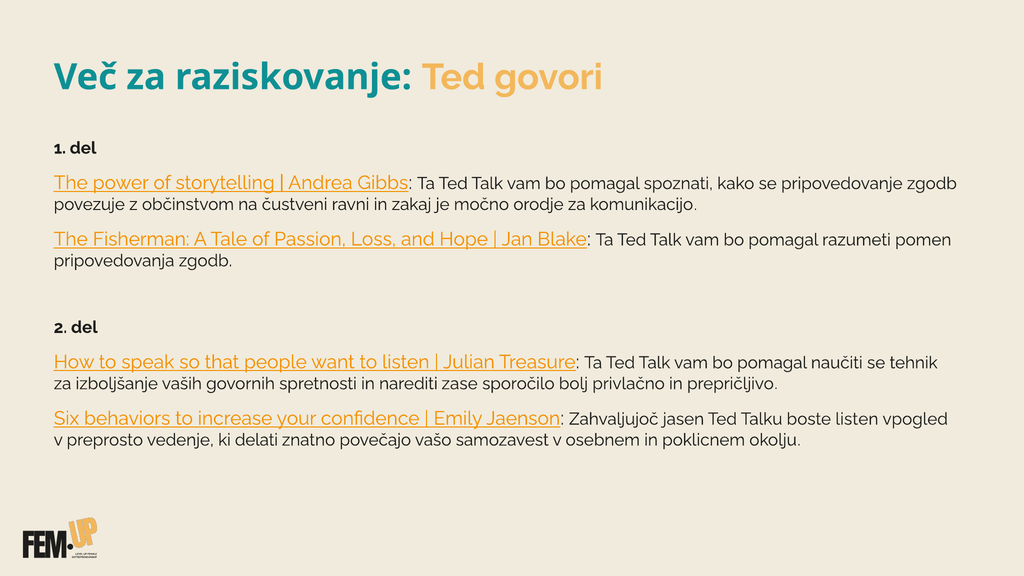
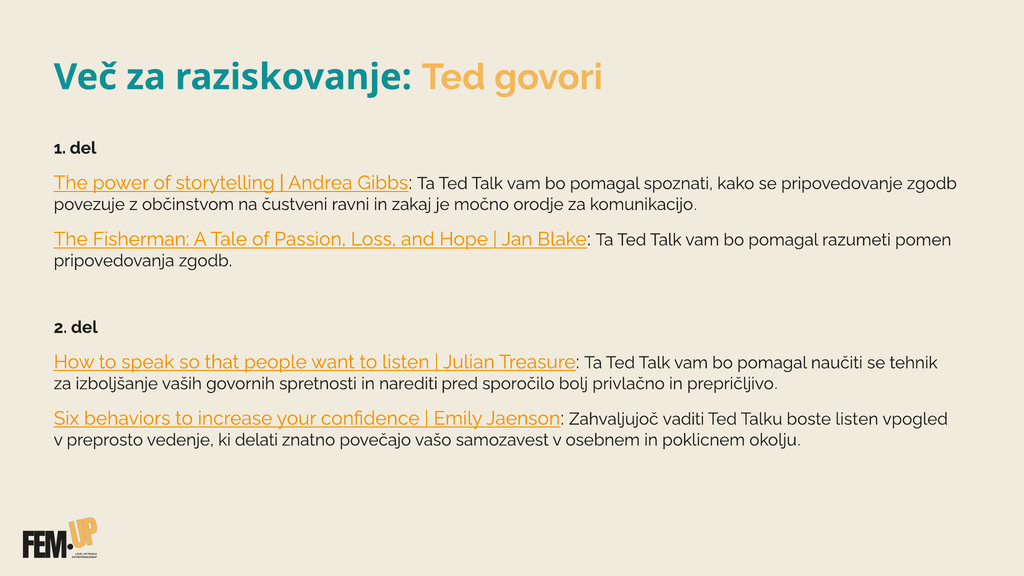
zase: zase -> pred (460, 384)
jasen: jasen -> vaditi (683, 419)
